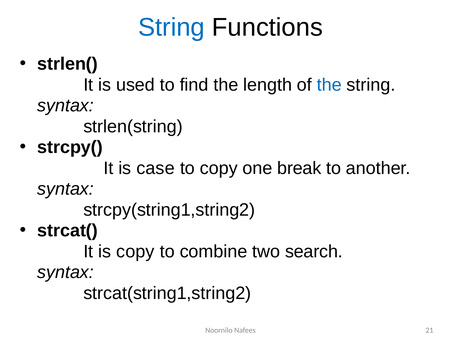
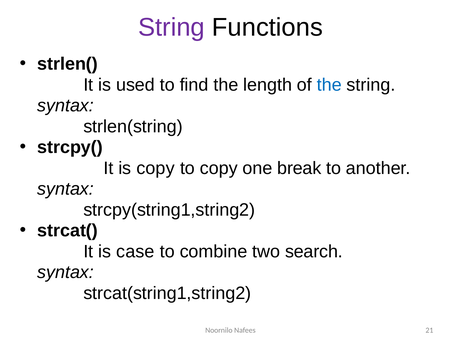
String colour: blue -> purple (171, 28)
is case: case -> copy (156, 168)
is copy: copy -> case (135, 251)
